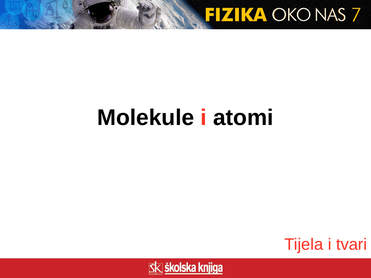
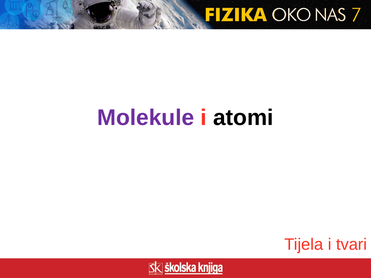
Molekule colour: black -> purple (146, 118)
